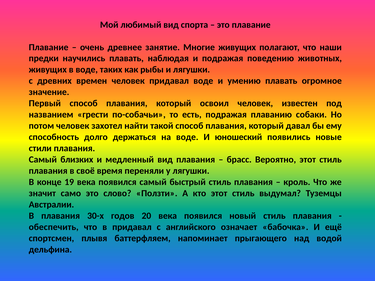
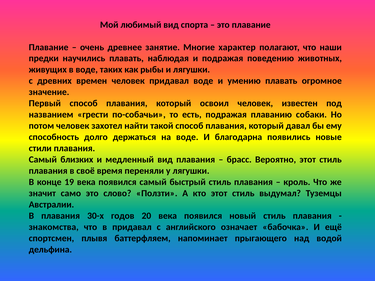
Многие живущих: живущих -> характер (237, 47)
юношеский: юношеский -> благодарна (238, 137)
обеспечить: обеспечить -> знакомства (54, 227)
